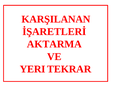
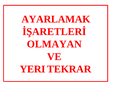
KARŞILANAN: KARŞILANAN -> AYARLAMAK (56, 19)
AKTARMA: AKTARMA -> OLMAYAN (54, 44)
